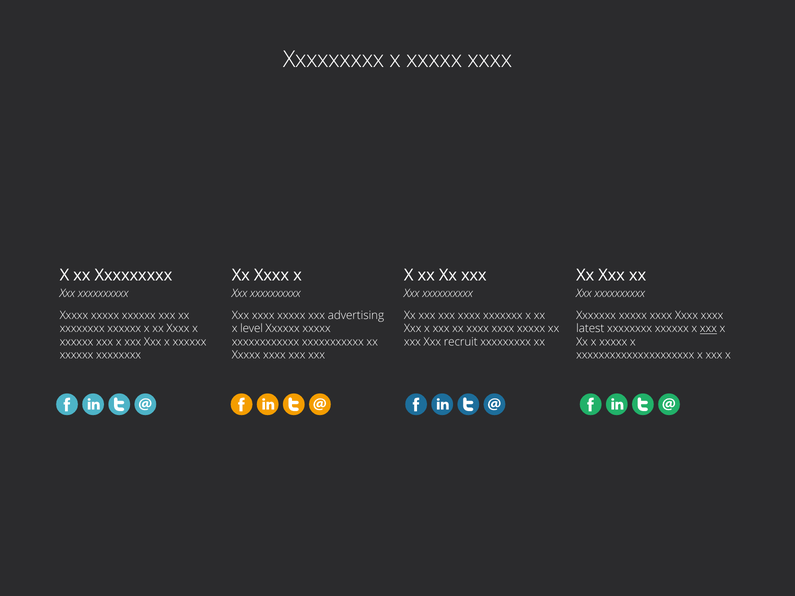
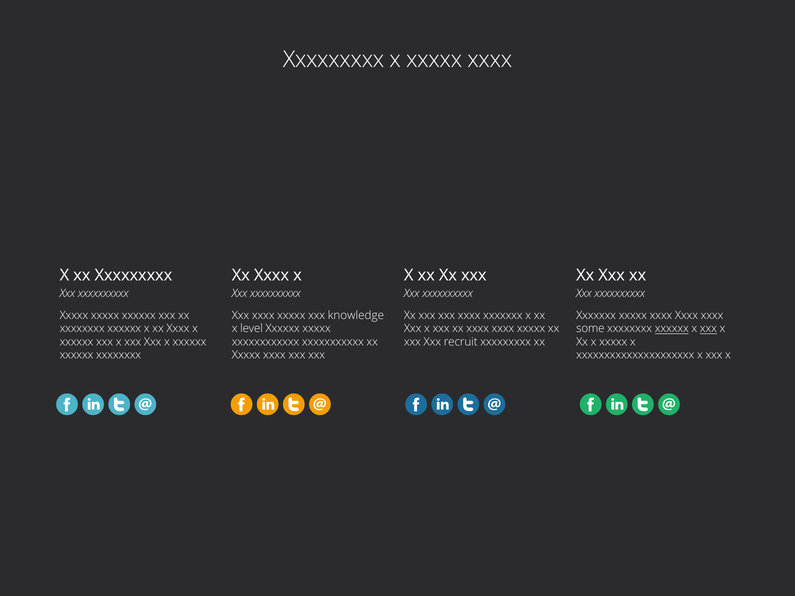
advertising: advertising -> knowledge (356, 316)
latest: latest -> some (590, 329)
xxxxxx underline: none -> present (672, 329)
